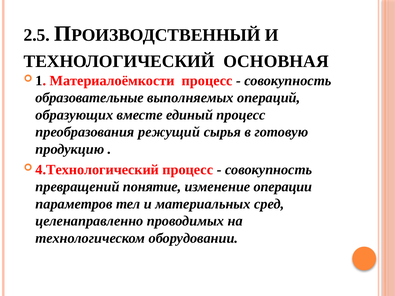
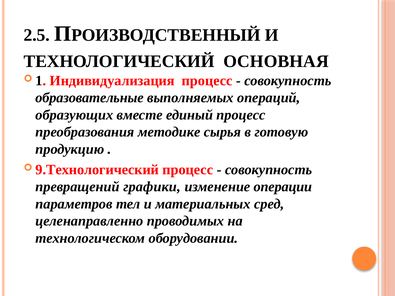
Материалоёмкости: Материалоёмкости -> Индивидуализация (112, 81)
режущий: режущий -> методике (169, 132)
4.Технологический: 4.Технологический -> 9.Технологический (97, 170)
понятие: понятие -> графики (152, 187)
